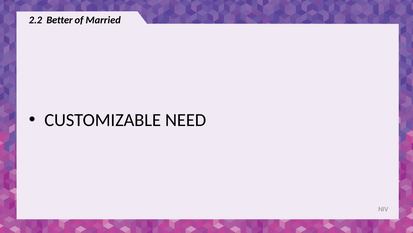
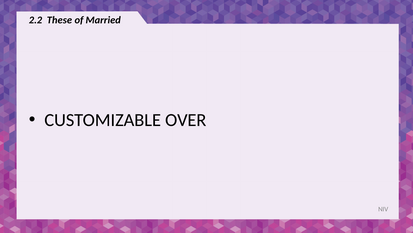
Better: Better -> These (59, 20)
NEED: NEED -> OVER (186, 120)
